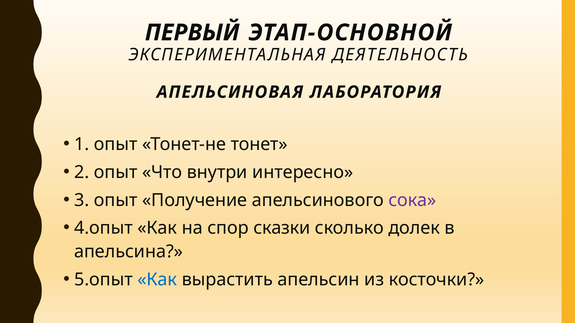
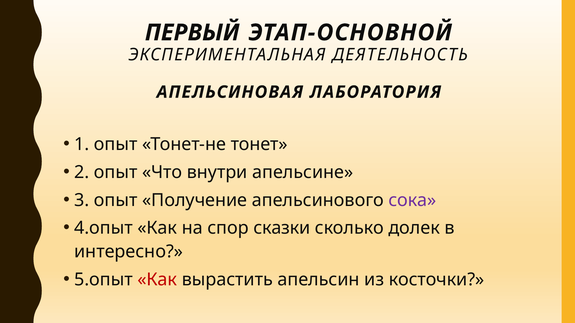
интересно: интересно -> апельсине (303, 172)
апельсина: апельсина -> интересно (129, 252)
Как colour: blue -> red (157, 280)
